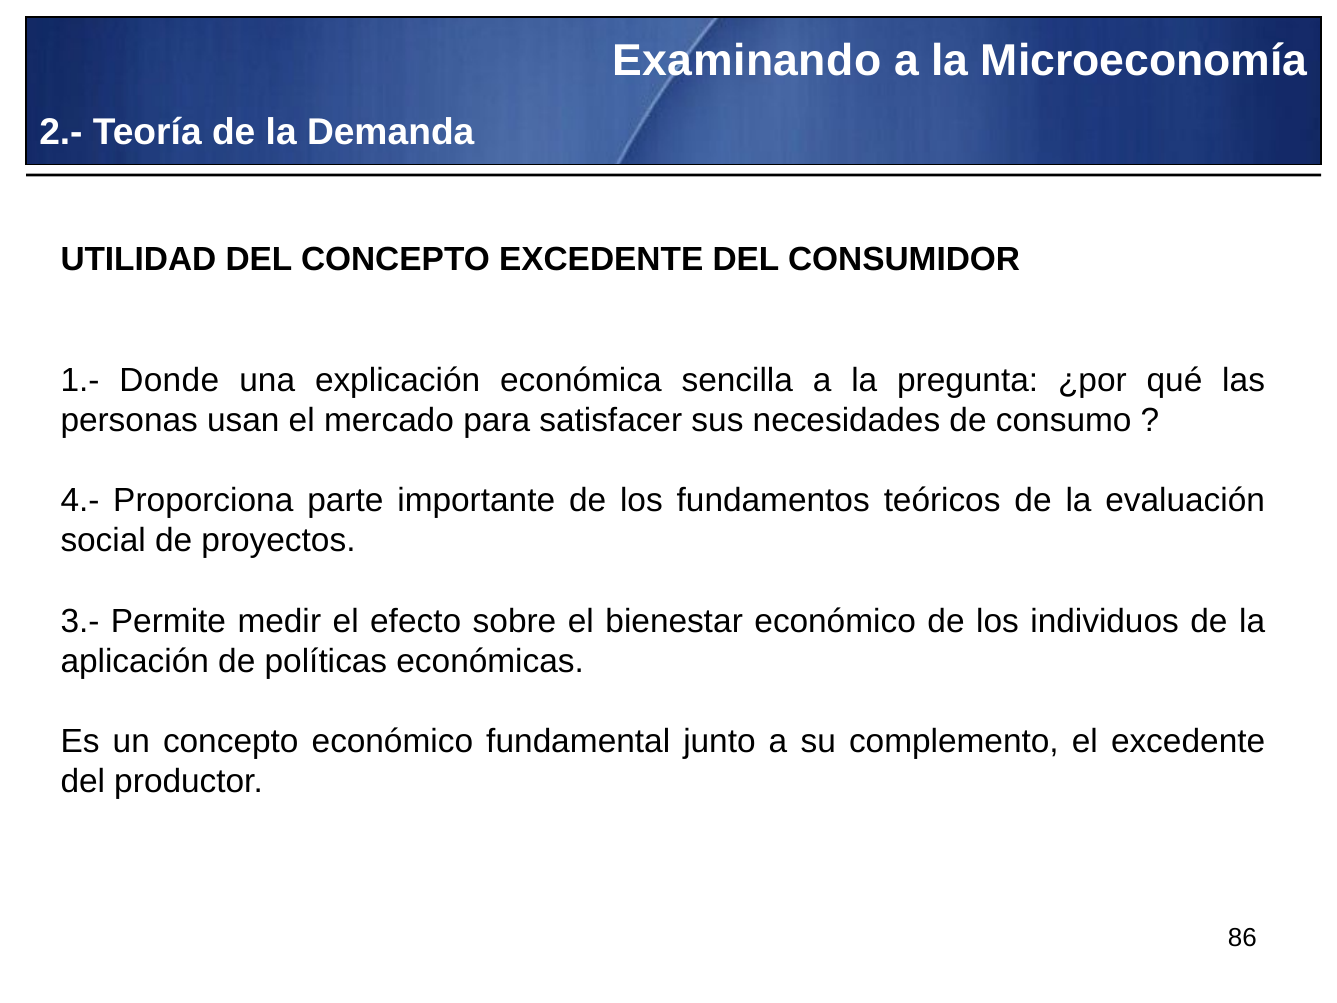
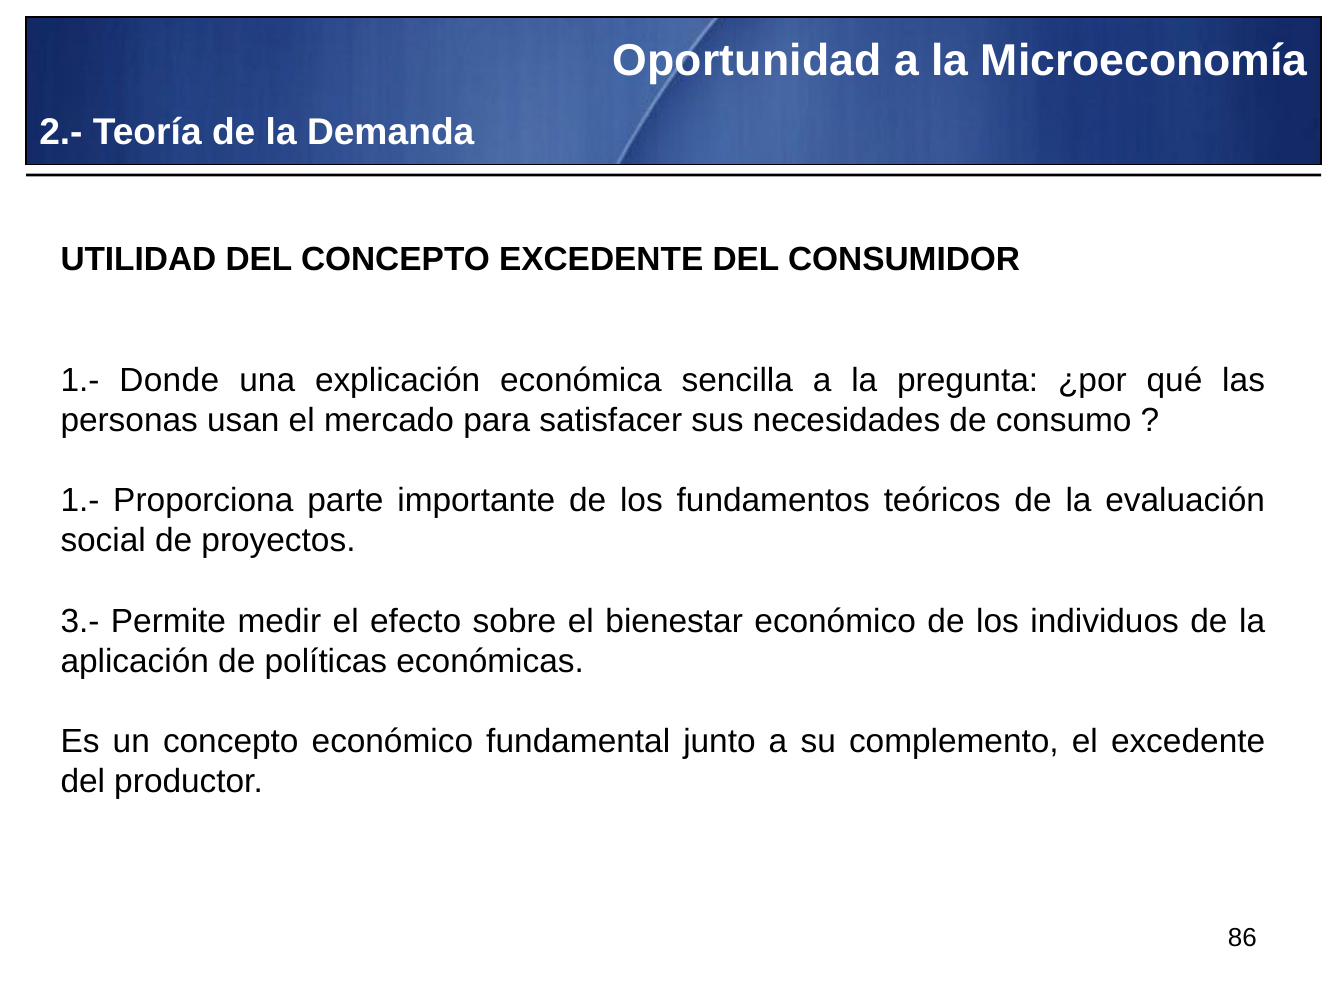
Examinando: Examinando -> Oportunidad (747, 60)
4.-: 4.- -> 1.- (80, 501)
